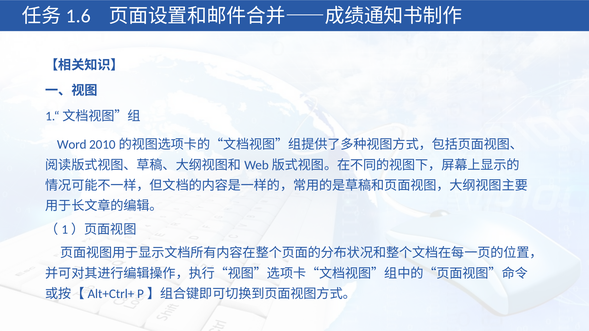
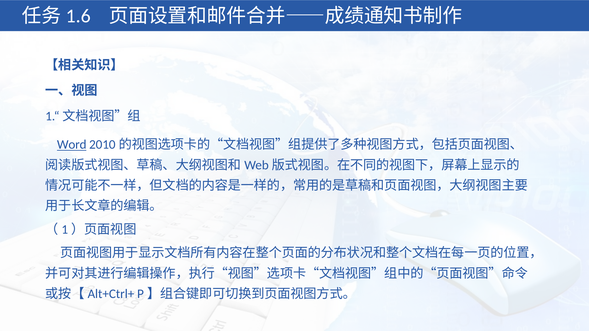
Word underline: none -> present (72, 145)
